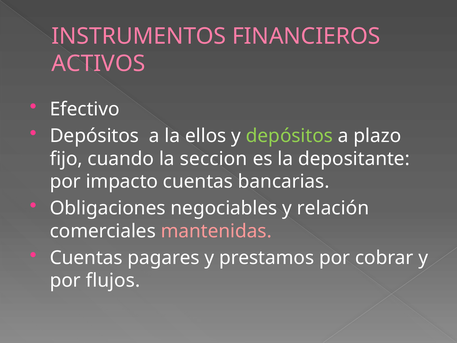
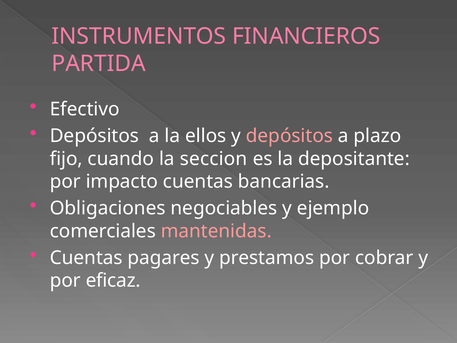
ACTIVOS: ACTIVOS -> PARTIDA (99, 64)
depósitos colour: light green -> pink (289, 136)
relación: relación -> ejemplo (333, 208)
flujos: flujos -> eficaz (113, 280)
